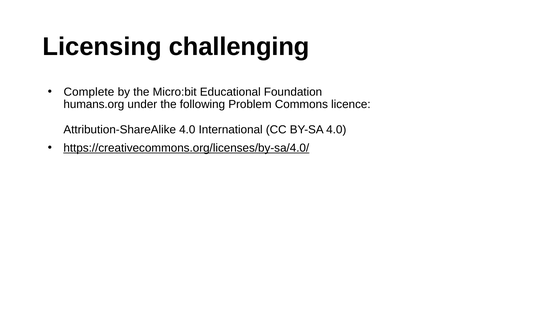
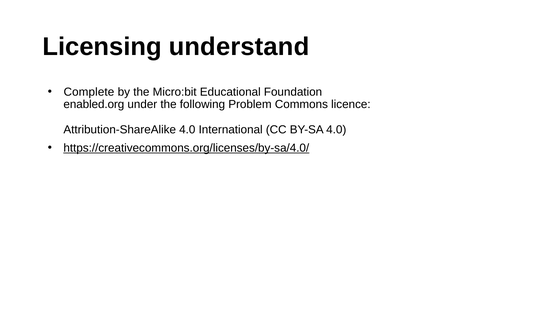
challenging: challenging -> understand (239, 47)
humans.org: humans.org -> enabled.org (94, 104)
